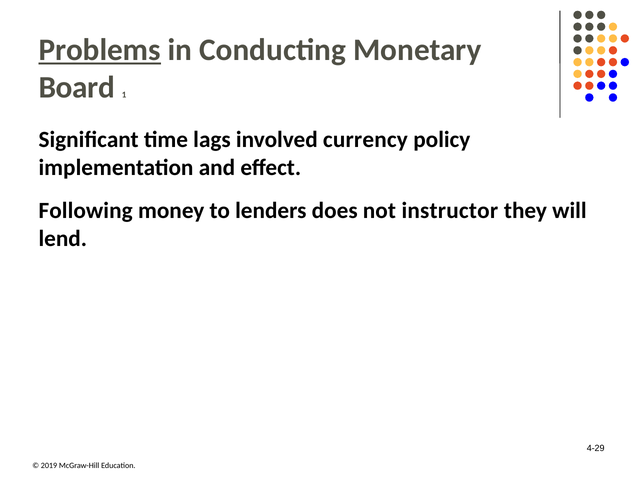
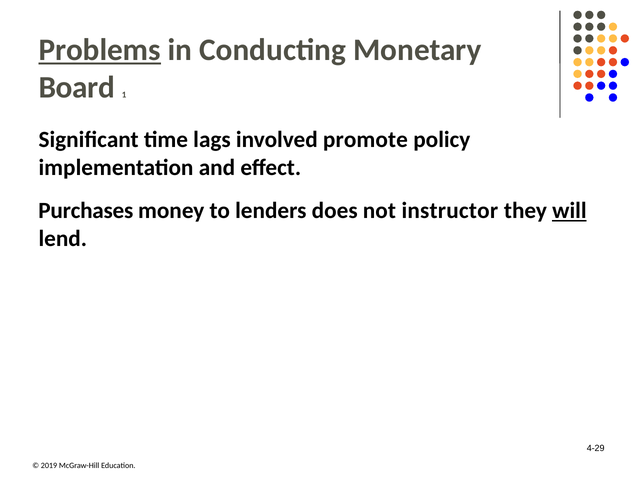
currency: currency -> promote (365, 140)
Following: Following -> Purchases (86, 211)
will underline: none -> present (569, 211)
